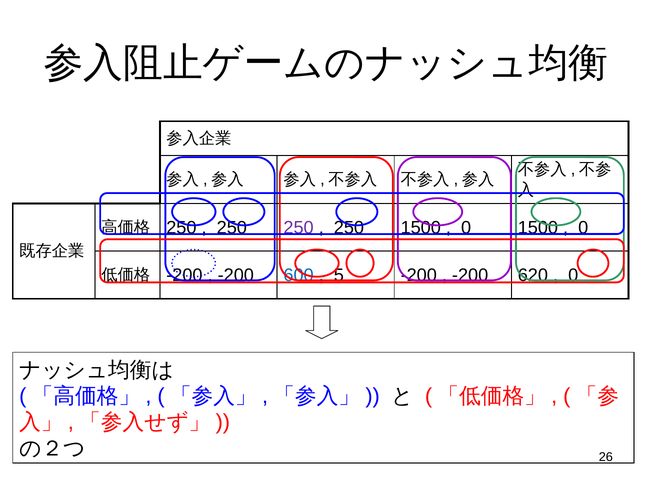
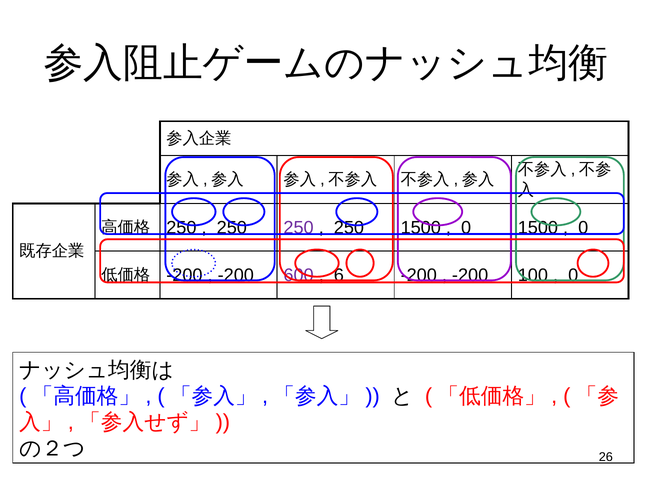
600 colour: blue -> purple (299, 275)
5: 5 -> 6 (339, 275)
620: 620 -> 100 (533, 275)
